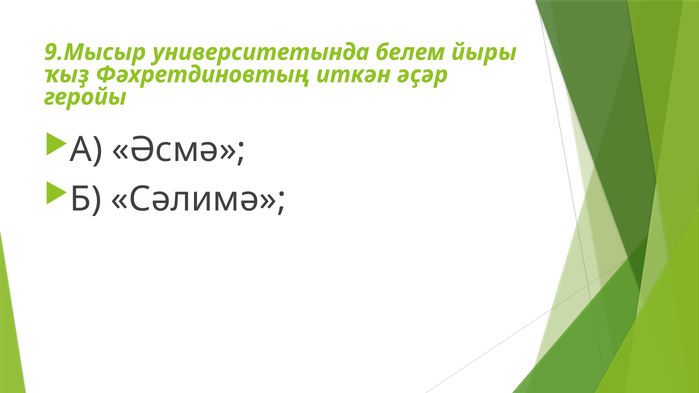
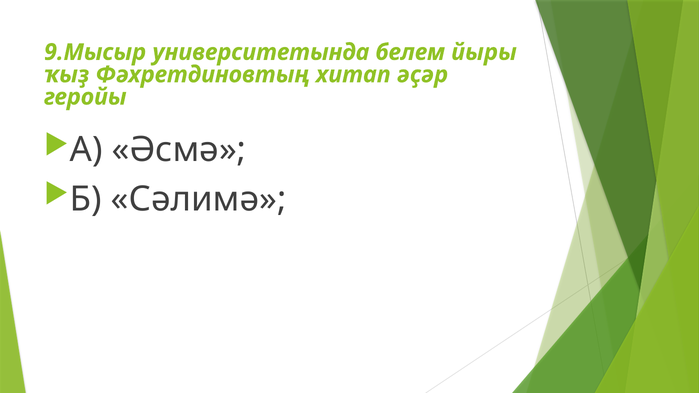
иткән: иткән -> хитап (353, 75)
